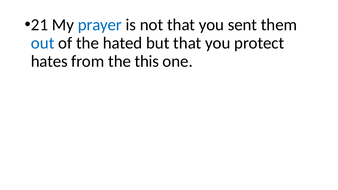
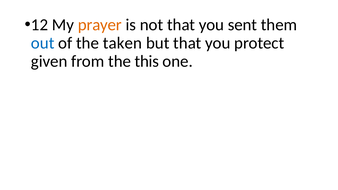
21: 21 -> 12 (40, 25)
prayer colour: blue -> orange (100, 25)
hated: hated -> taken (122, 43)
hates: hates -> given (49, 61)
